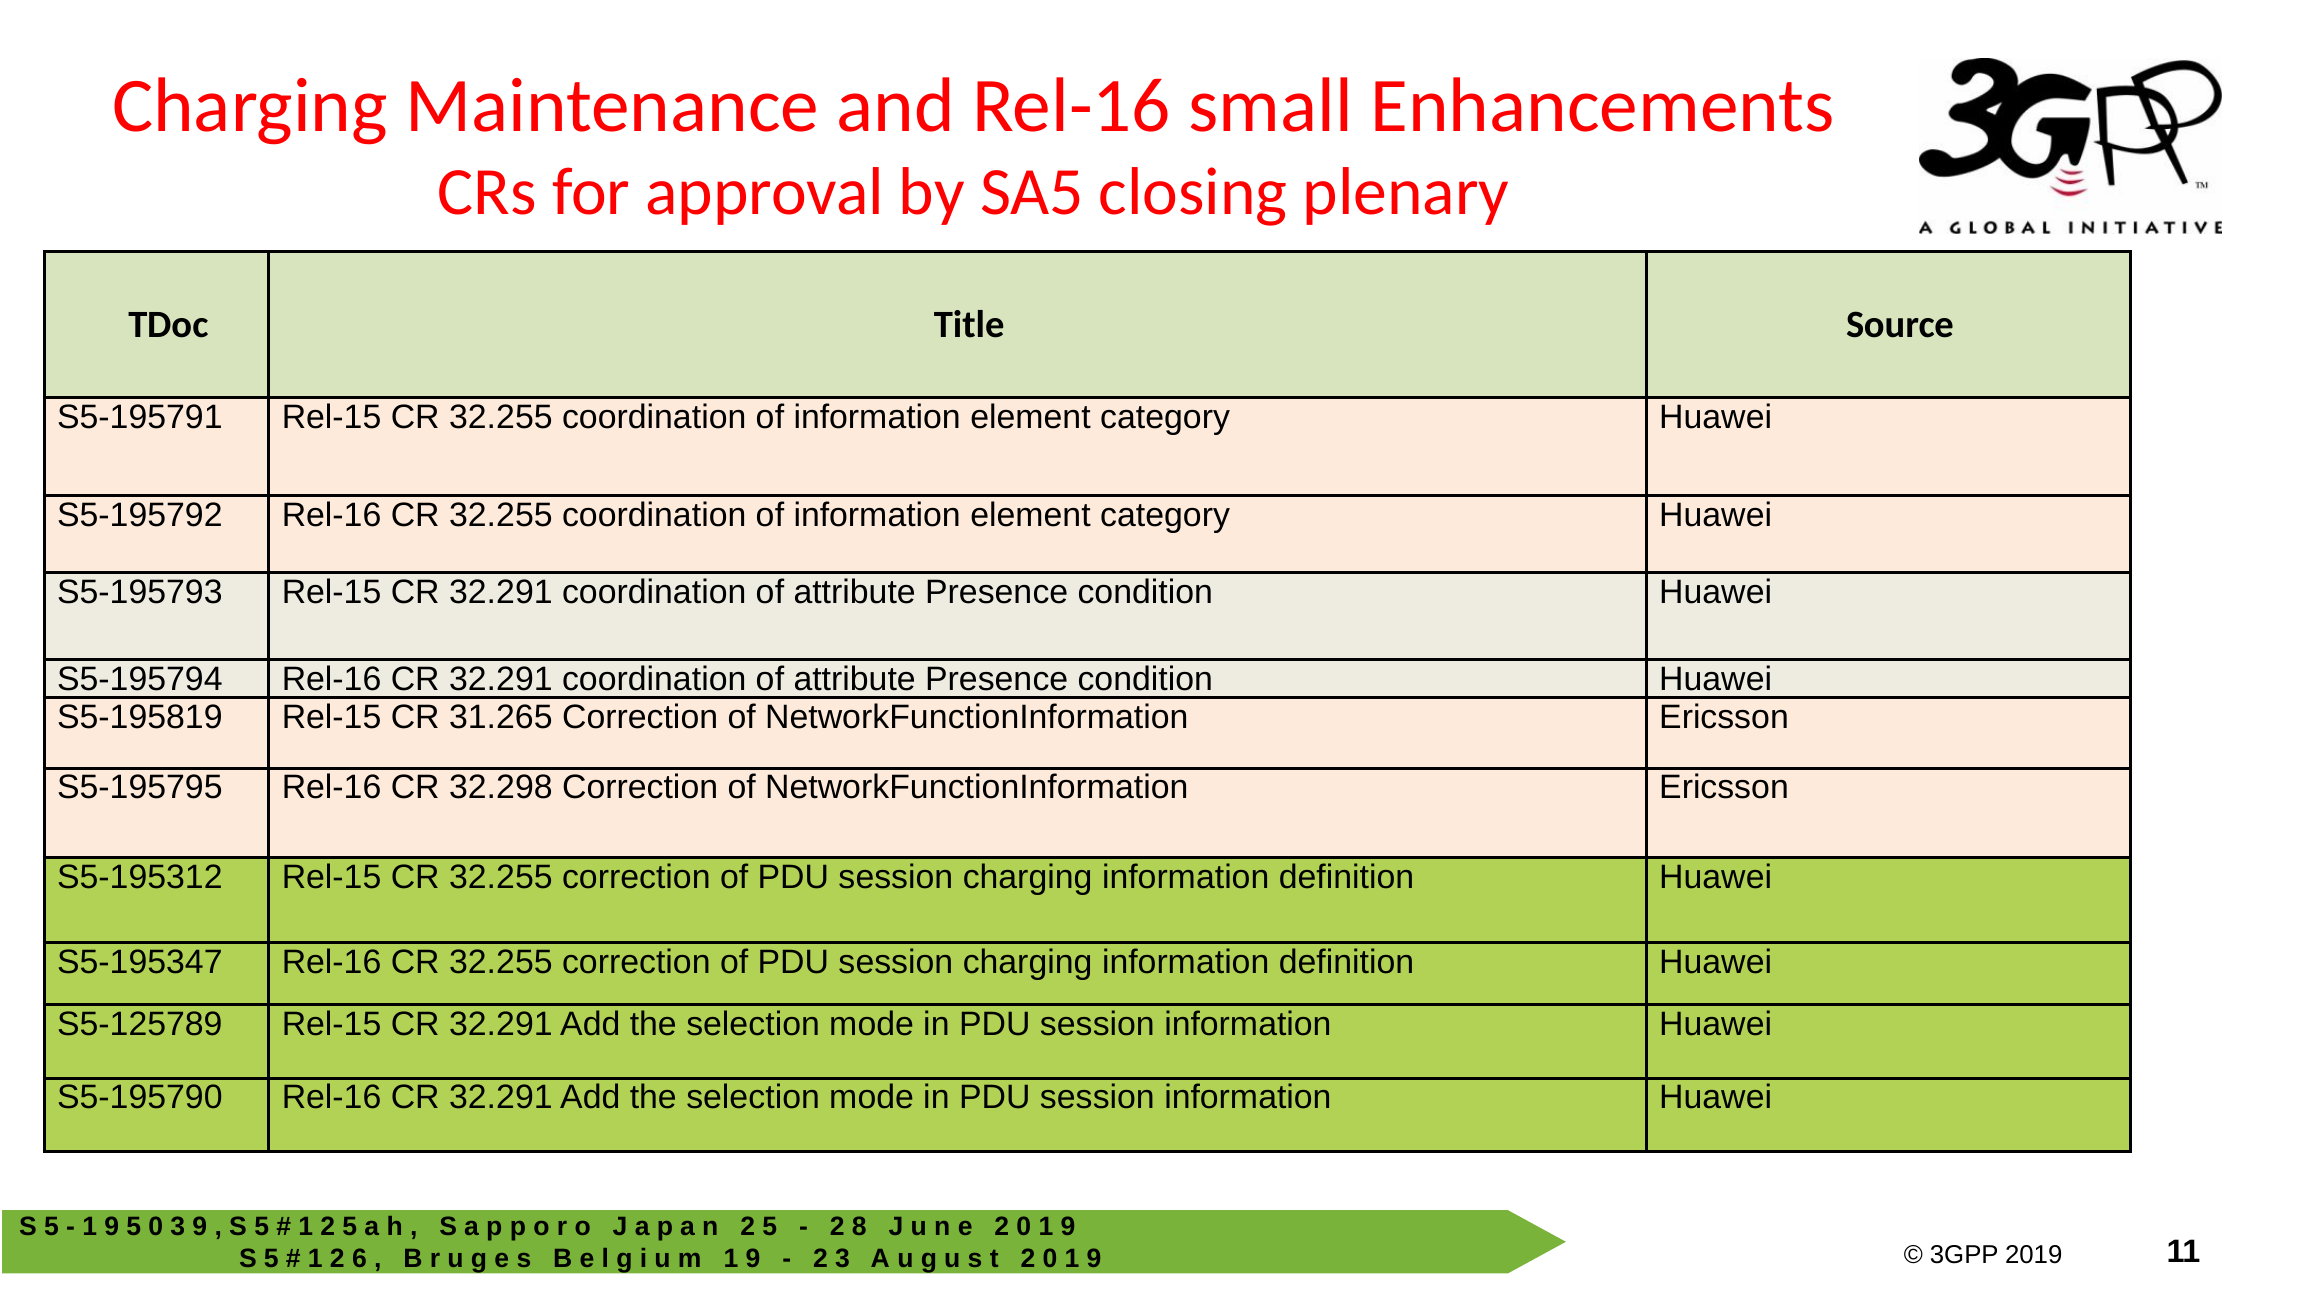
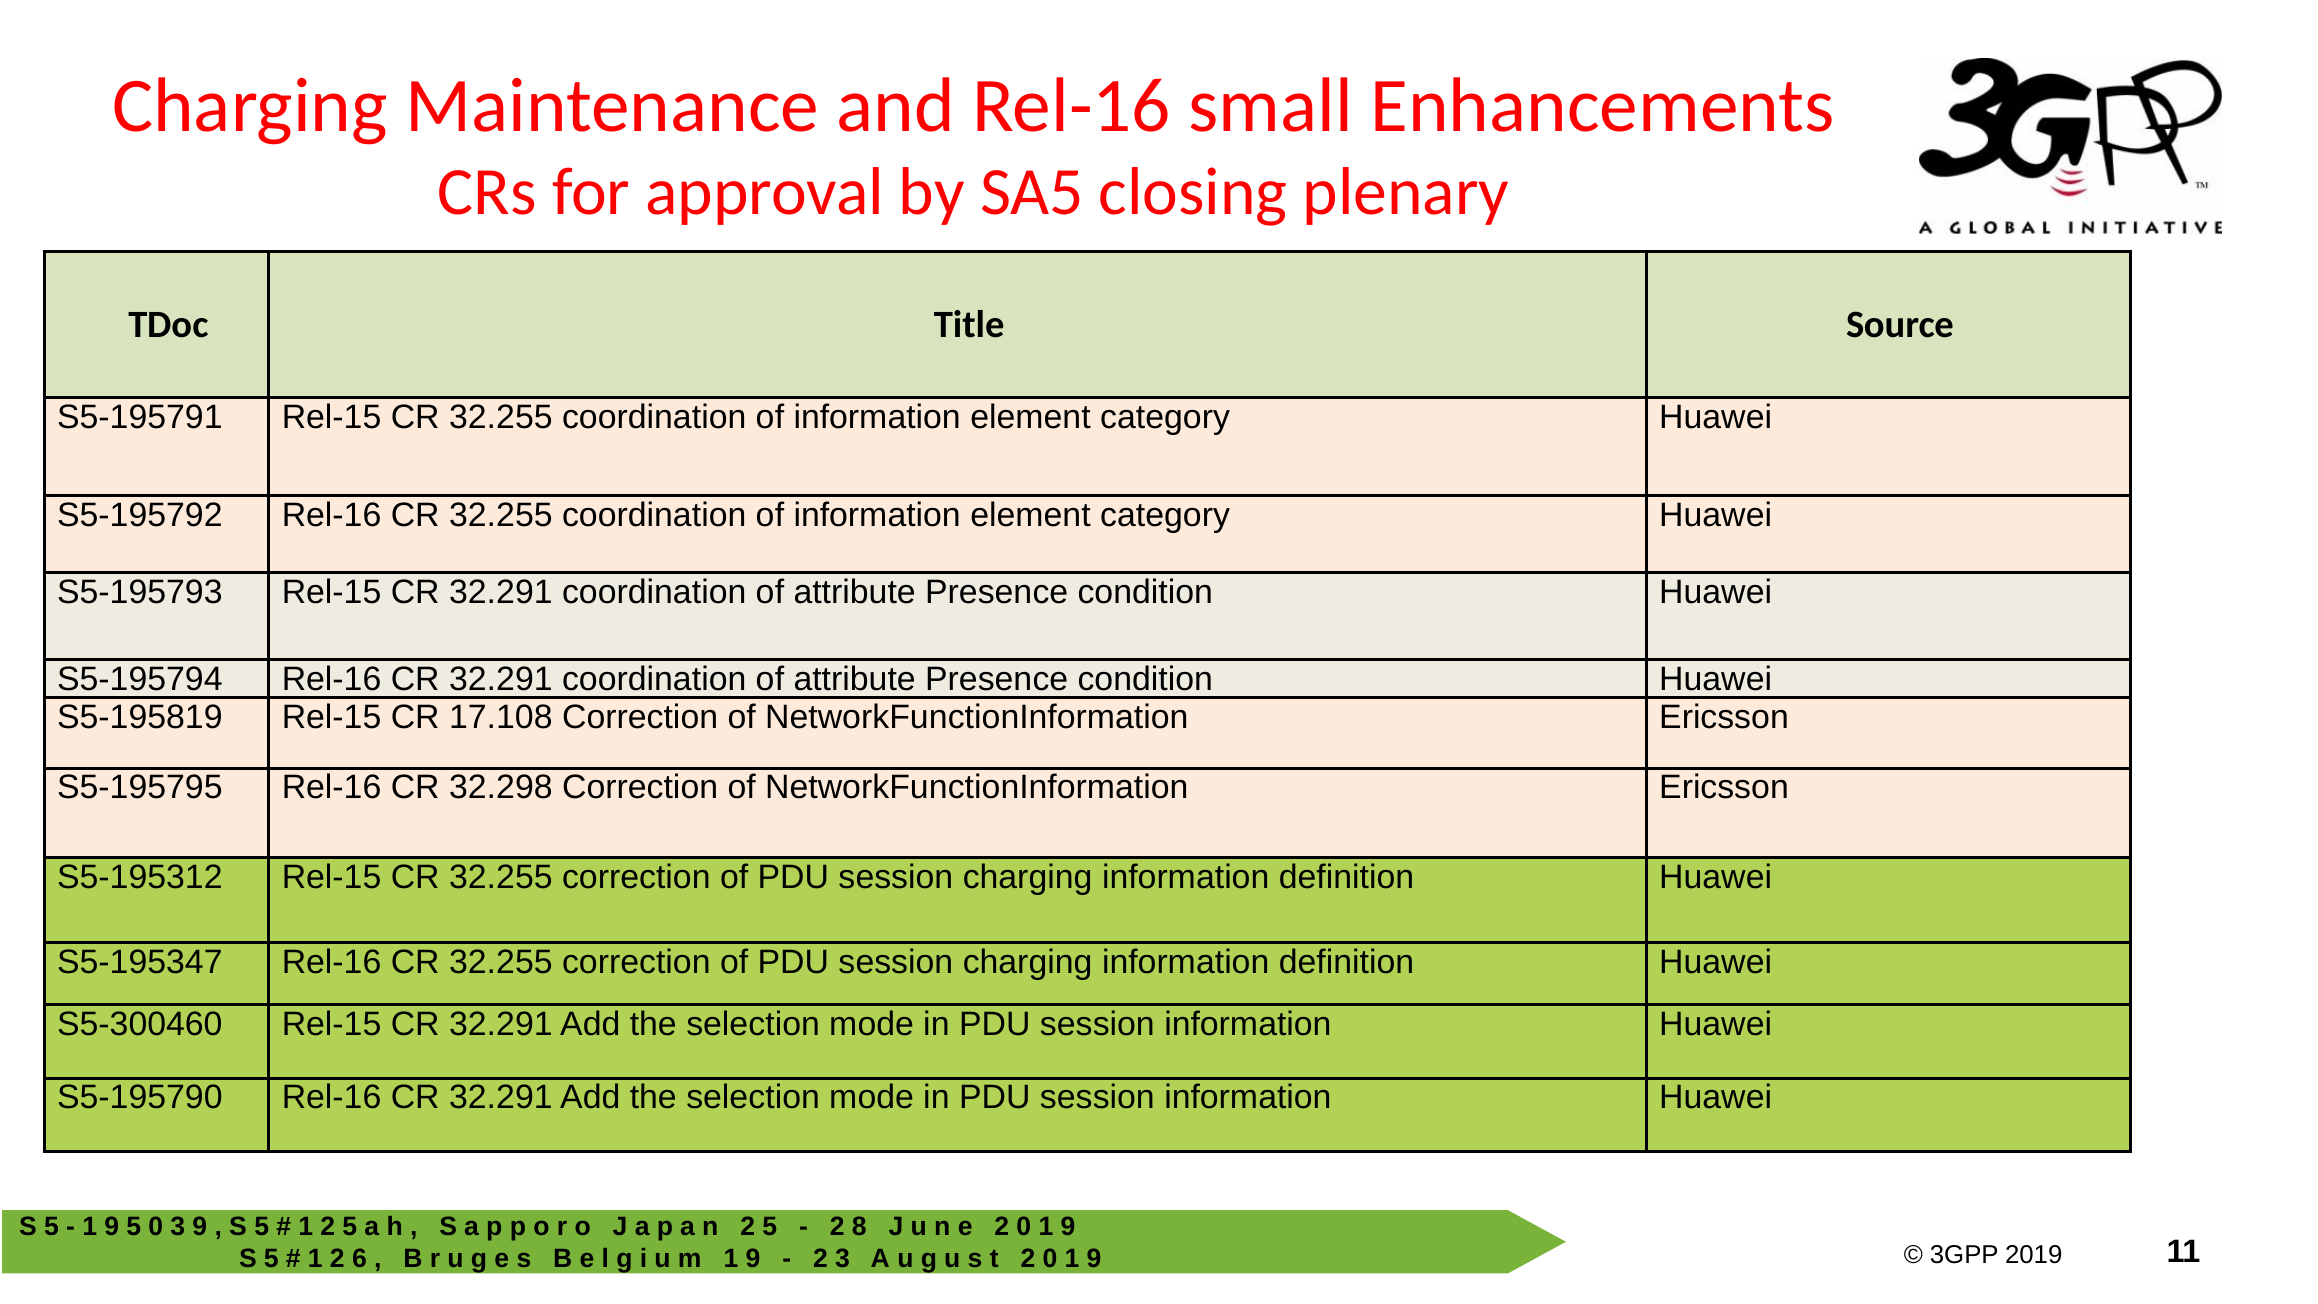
31.265: 31.265 -> 17.108 (501, 717)
S5-125789: S5-125789 -> S5-300460 (140, 1024)
